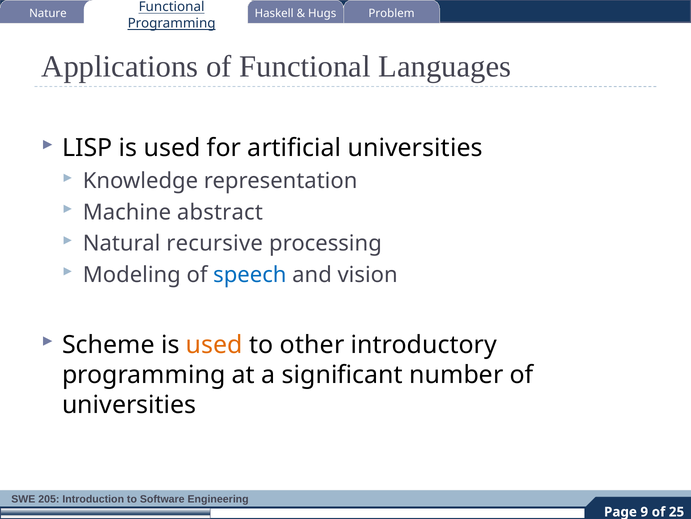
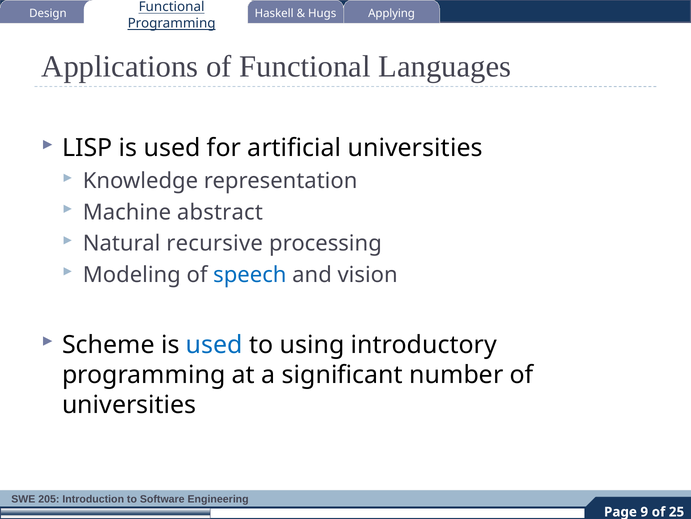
Nature: Nature -> Design (48, 14)
Problem: Problem -> Applying (392, 14)
used colour: orange -> blue (214, 344)
other: other -> using (312, 344)
